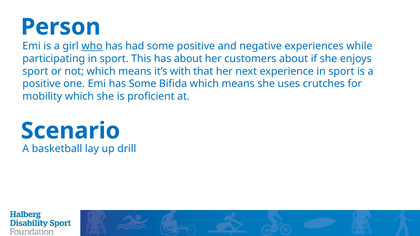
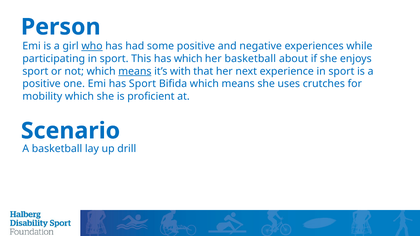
has about: about -> which (188, 59)
her customers: customers -> basketball (250, 59)
means underline: none -> present (135, 71)
has Some: Some -> Sport (142, 84)
